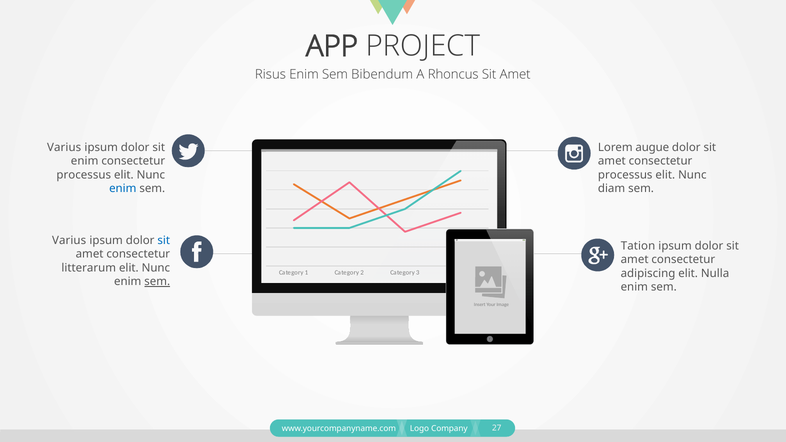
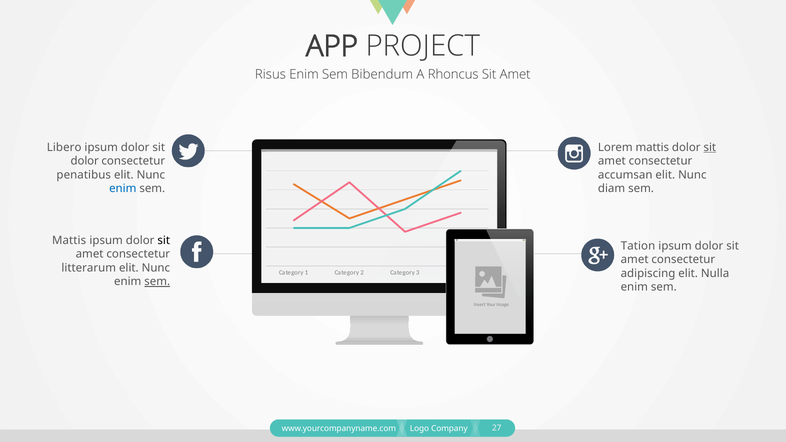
Varius: Varius -> Libero (64, 147)
Lorem augue: augue -> mattis (652, 147)
sit underline: none -> present (710, 147)
enim: enim -> dolor (85, 161)
processus: processus -> penatibus (84, 175)
processus: processus -> accumsan (625, 175)
Varius: Varius -> Mattis (69, 240)
sit colour: blue -> black (164, 240)
